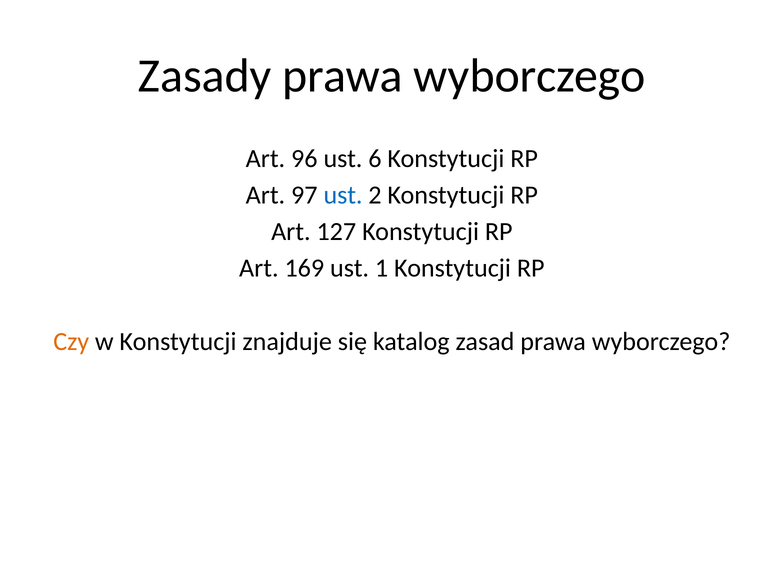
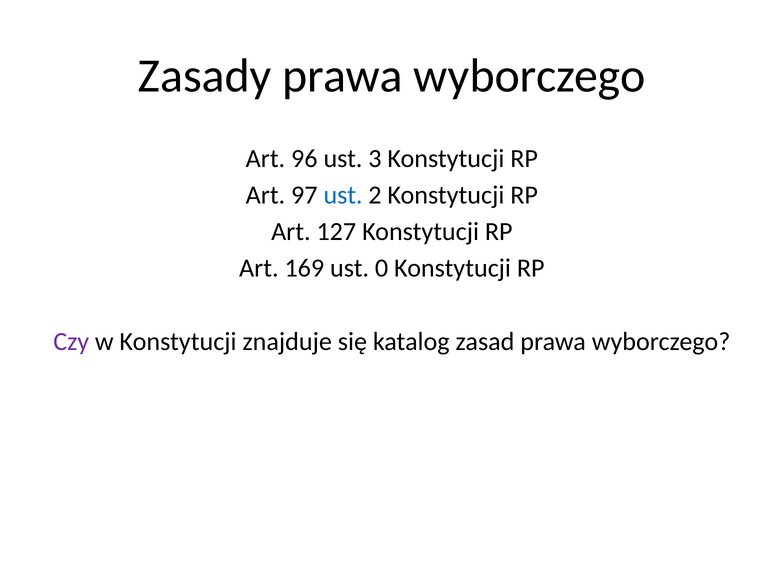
6: 6 -> 3 (375, 159)
1: 1 -> 0 (382, 268)
Czy colour: orange -> purple (71, 342)
